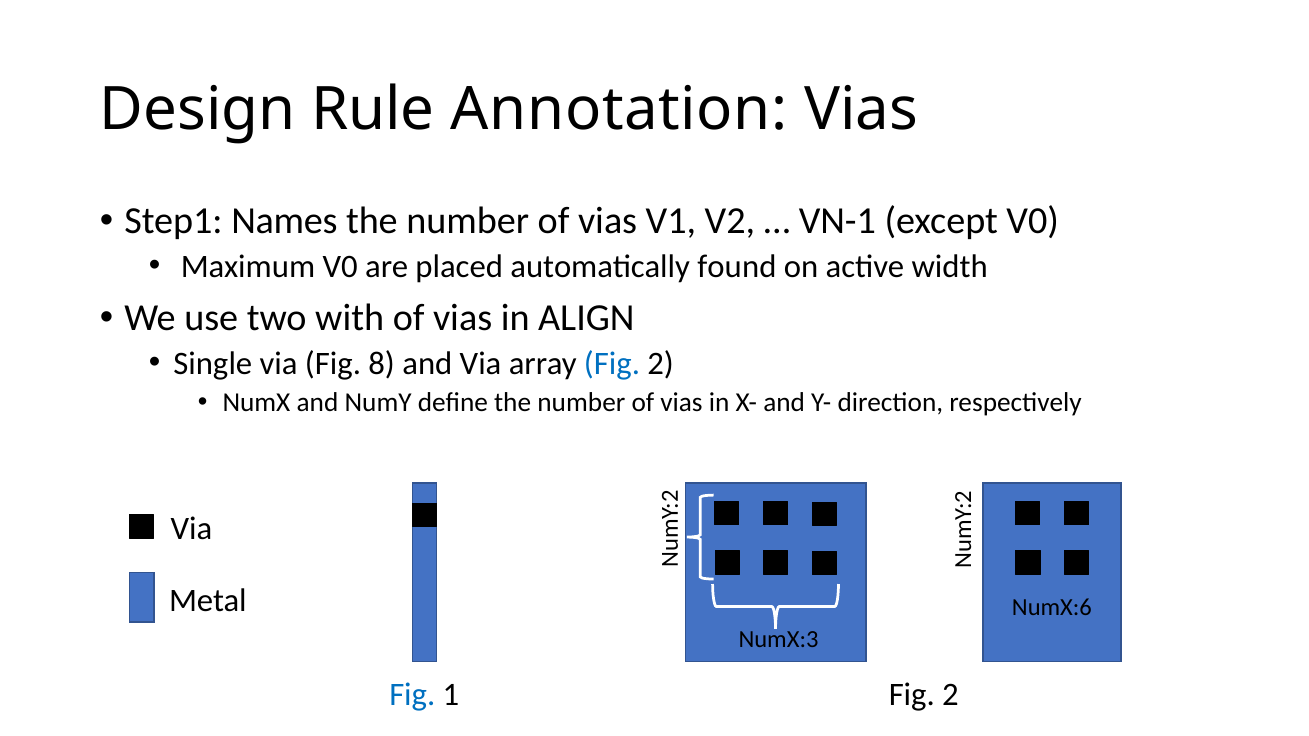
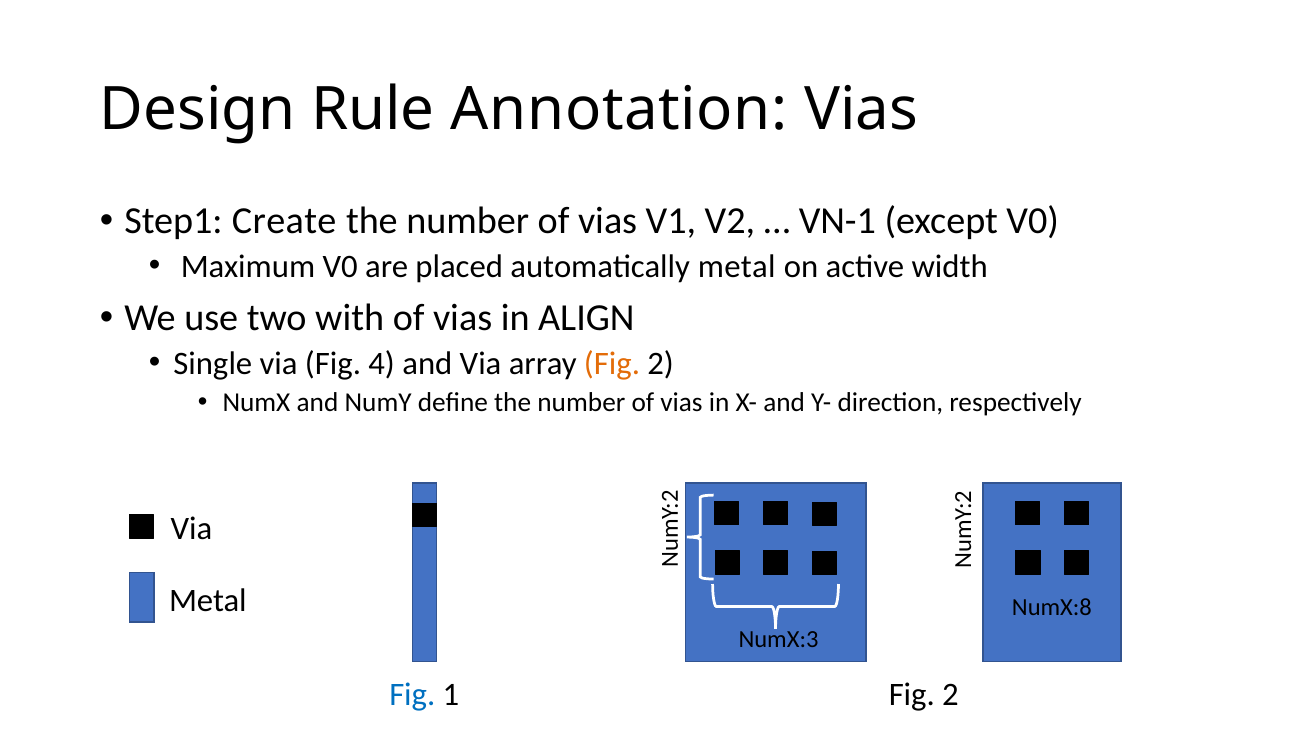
Names: Names -> Create (284, 221)
automatically found: found -> metal (737, 266)
8: 8 -> 4 (382, 363)
Fig colour: blue -> orange (612, 363)
NumX:6: NumX:6 -> NumX:8 (1052, 608)
